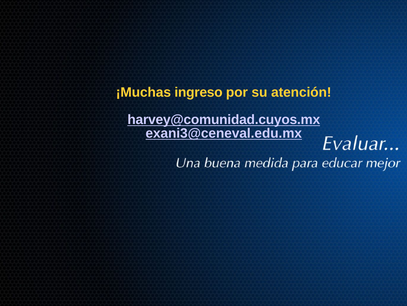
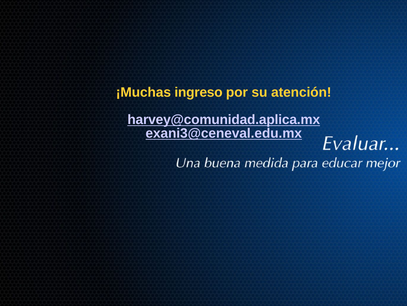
harvey@comunidad.cuyos.mx: harvey@comunidad.cuyos.mx -> harvey@comunidad.aplica.mx (224, 119)
